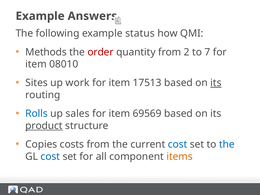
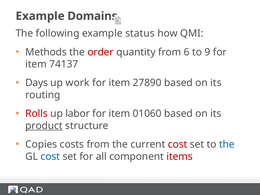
Answers: Answers -> Domains (92, 16)
2: 2 -> 6 (187, 52)
7: 7 -> 9 (207, 52)
08010: 08010 -> 74137 (64, 64)
Sites: Sites -> Days (37, 83)
17513: 17513 -> 27890 (147, 83)
its underline: present -> none (216, 83)
Rolls colour: blue -> red (37, 114)
sales: sales -> labor (78, 114)
69569: 69569 -> 01060 (147, 114)
cost colour: blue -> red (178, 144)
items colour: orange -> red (180, 157)
